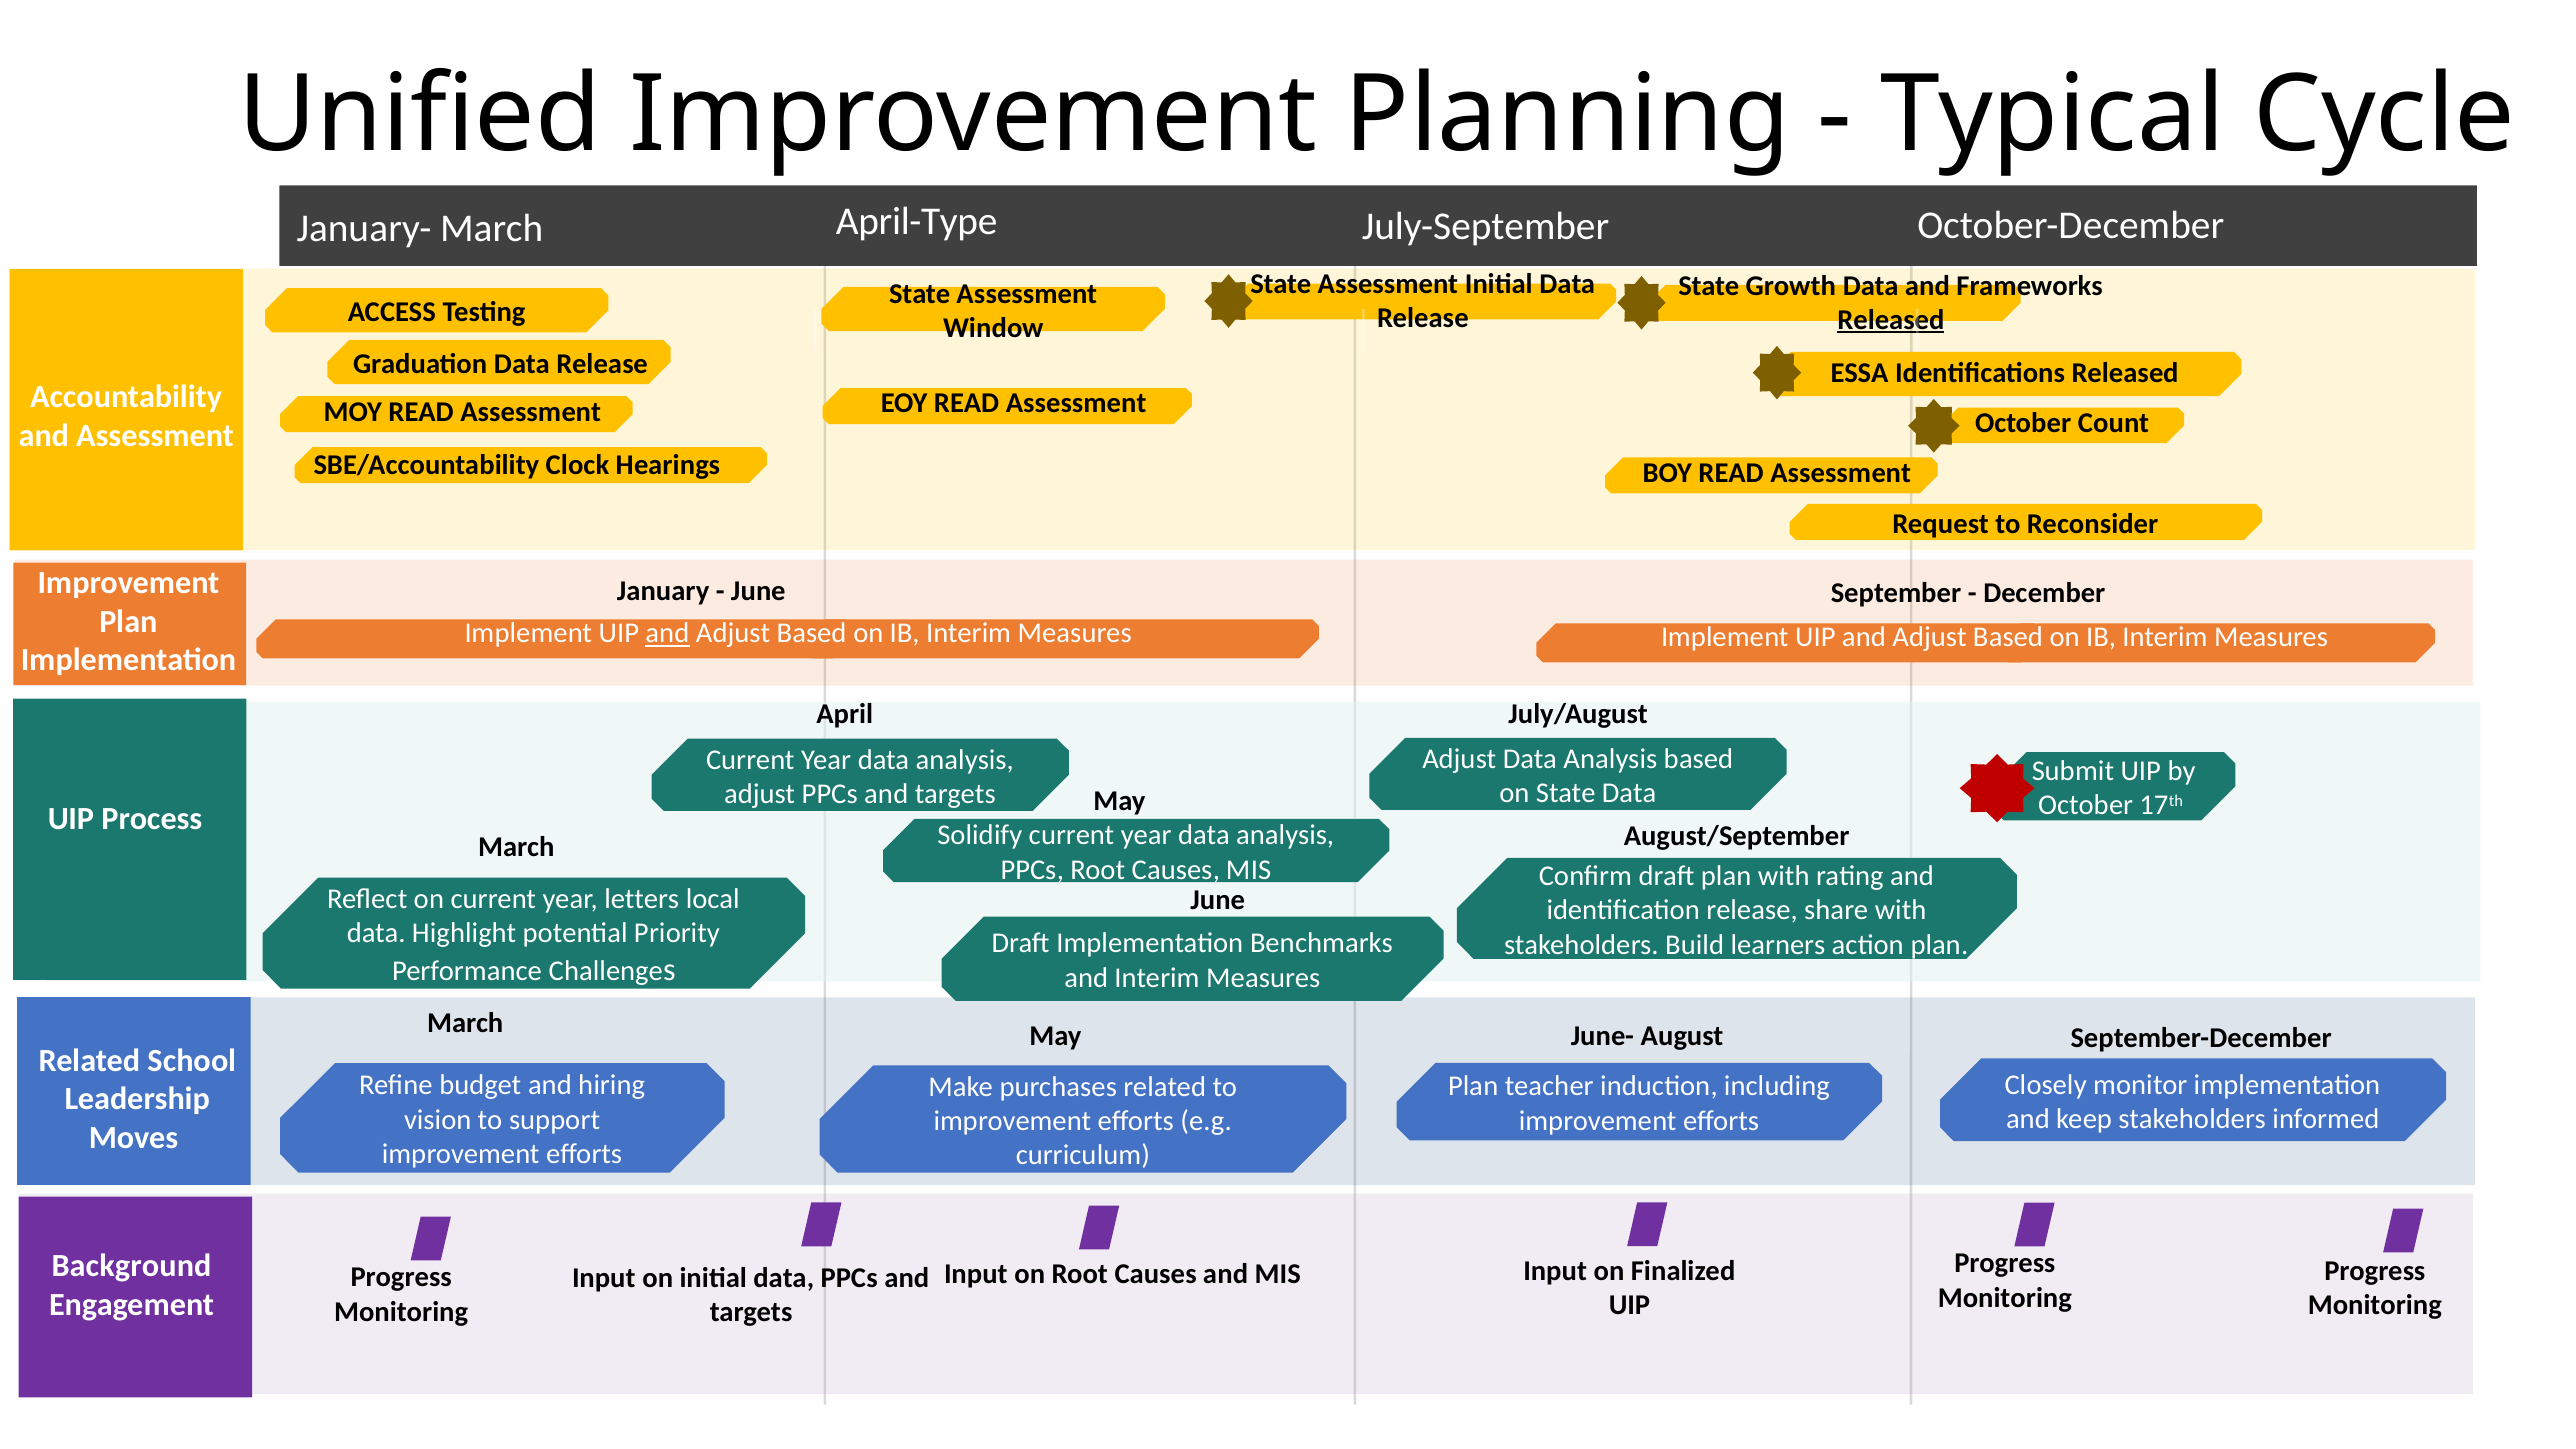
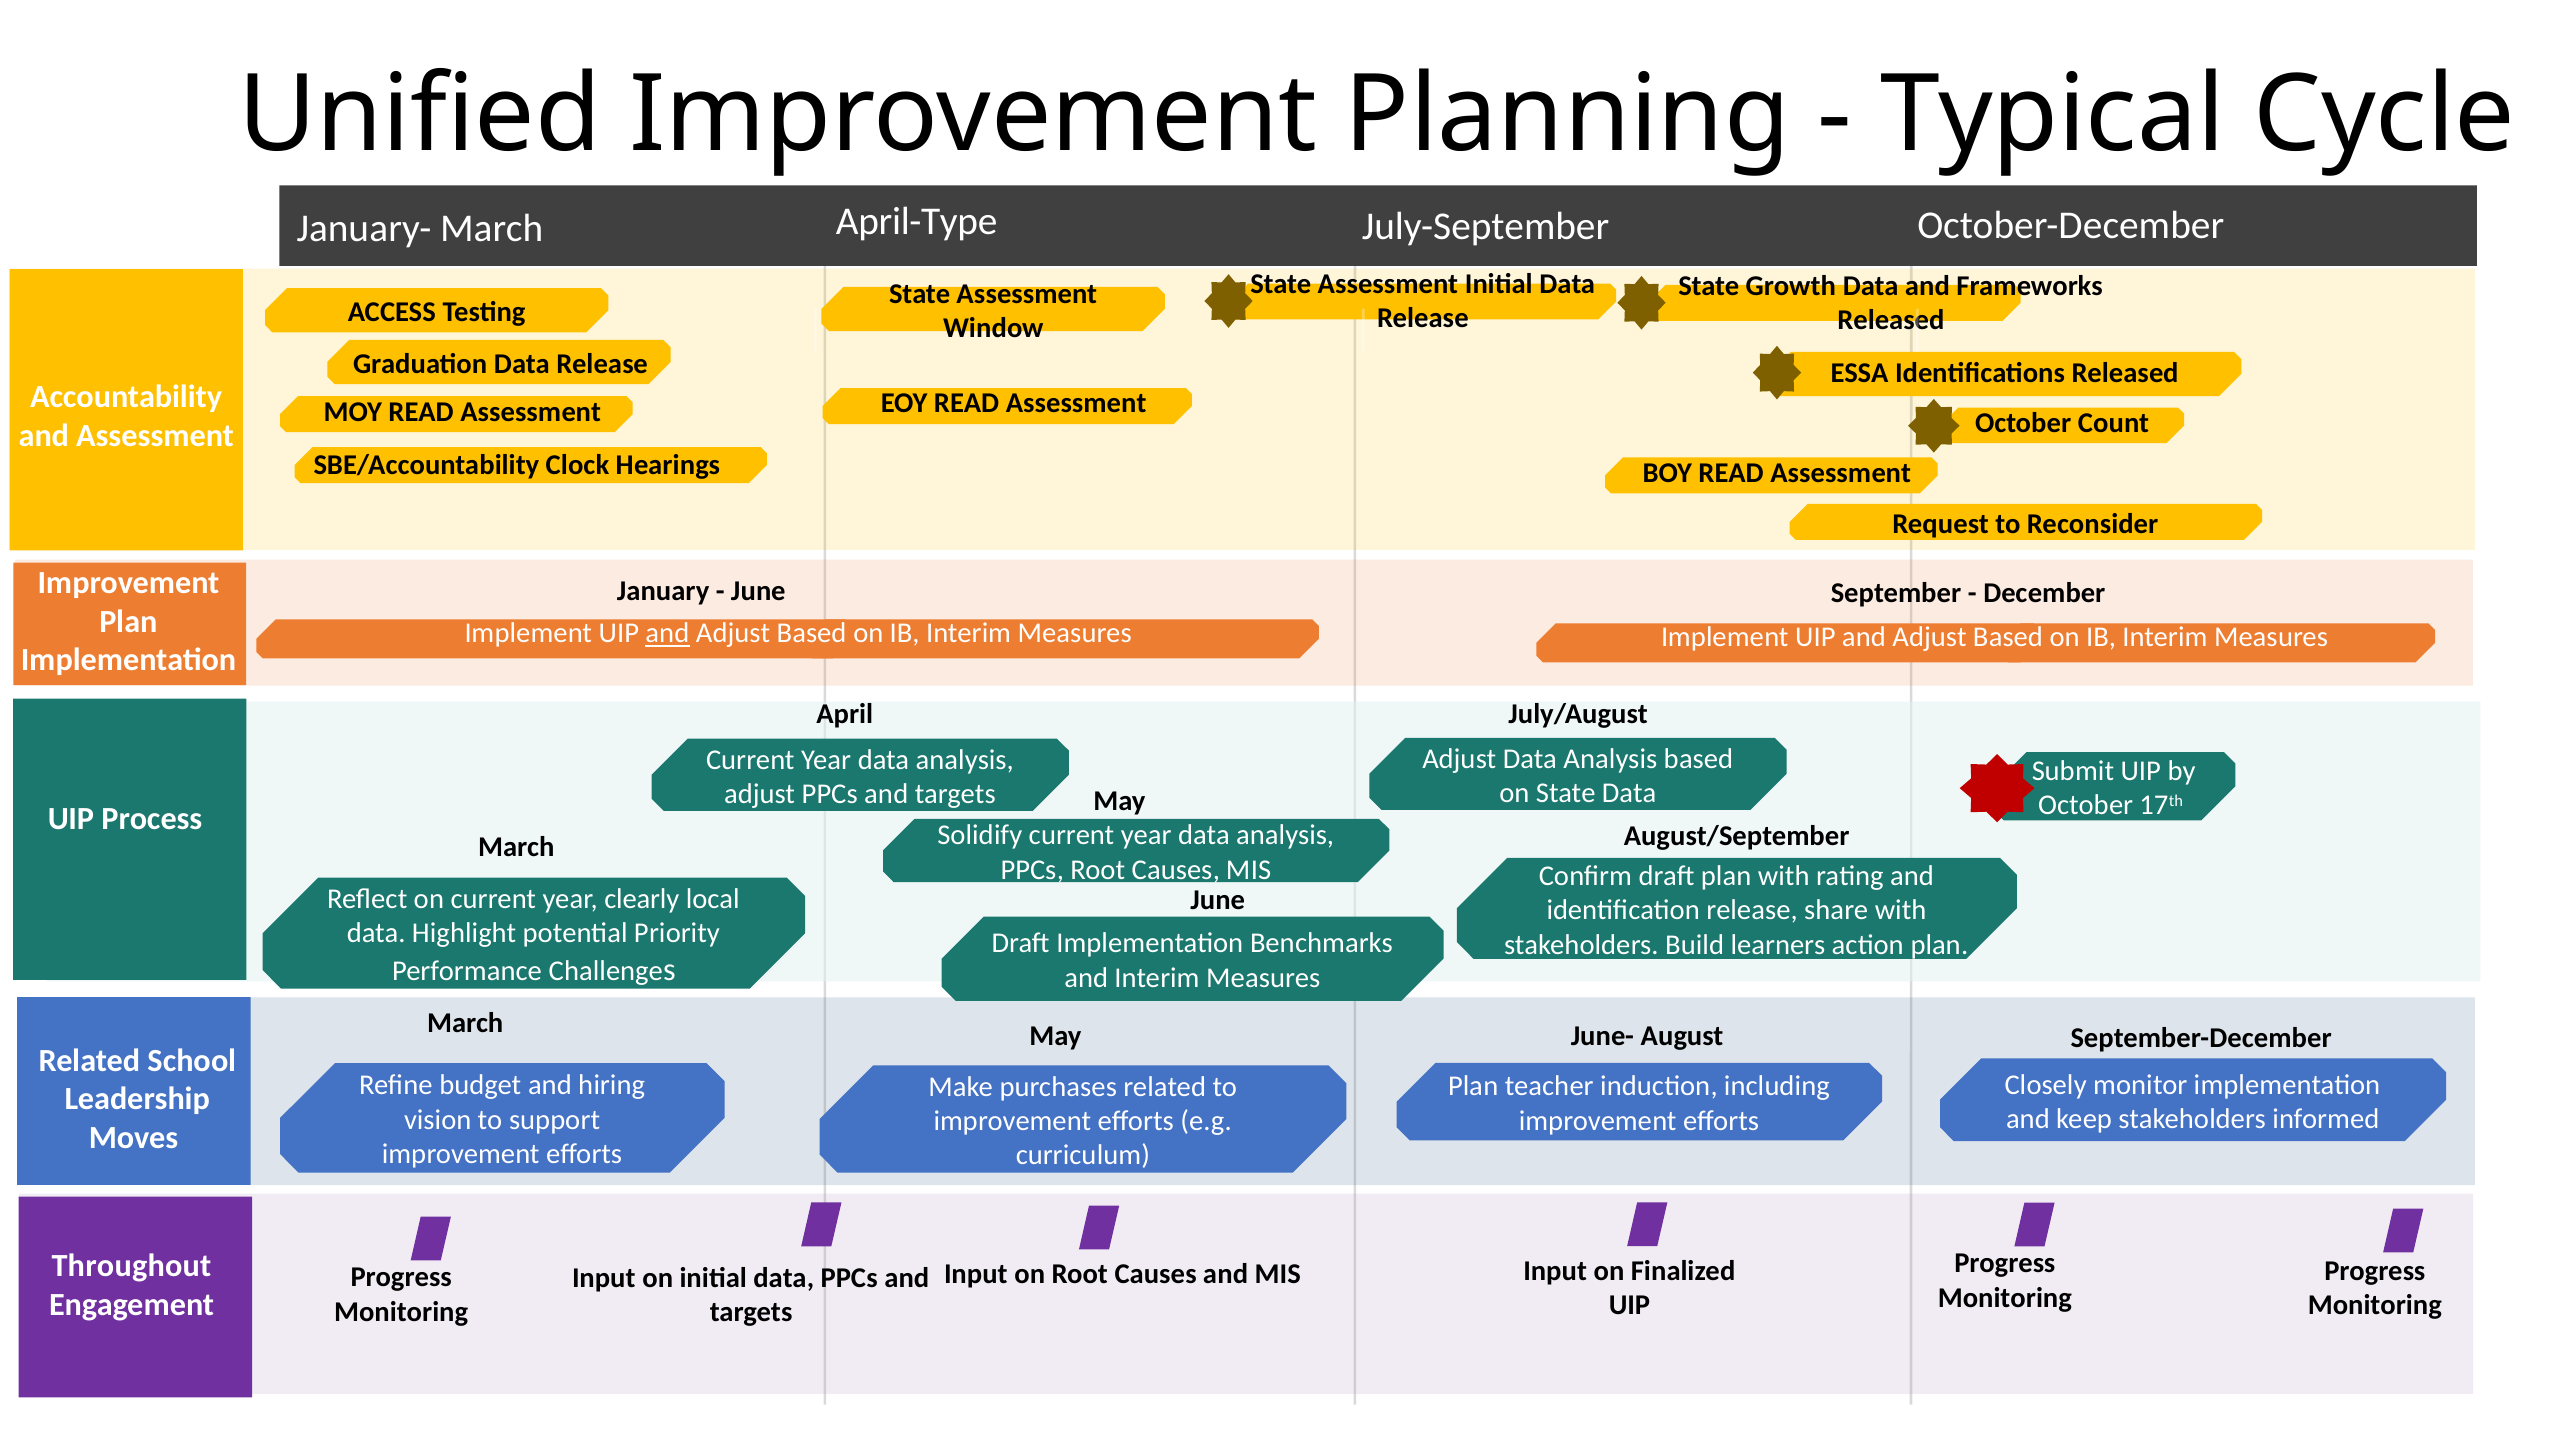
Released underline: present -> none (1891, 320)
letters: letters -> clearly (642, 899)
Background: Background -> Throughout (131, 1266)
